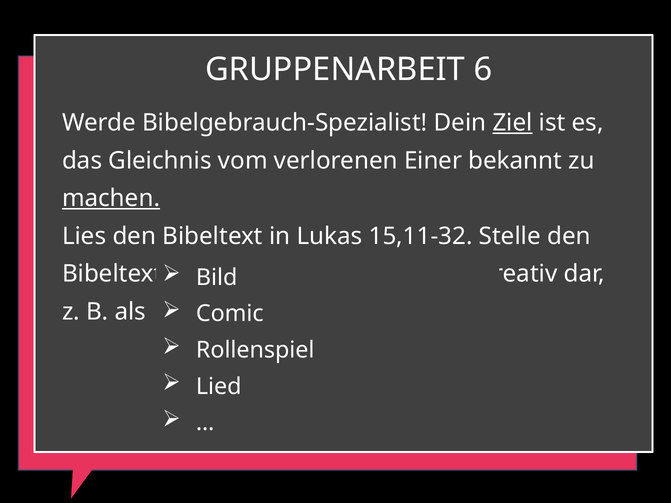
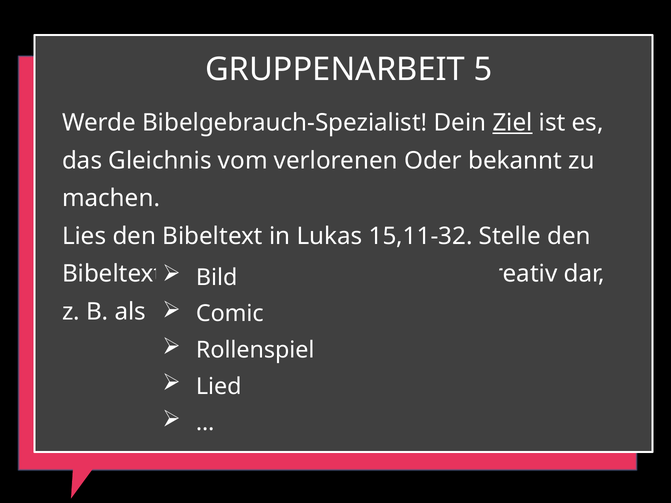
6: 6 -> 5 (483, 69)
verlorenen Einer: Einer -> Oder (433, 161)
machen underline: present -> none (111, 198)
